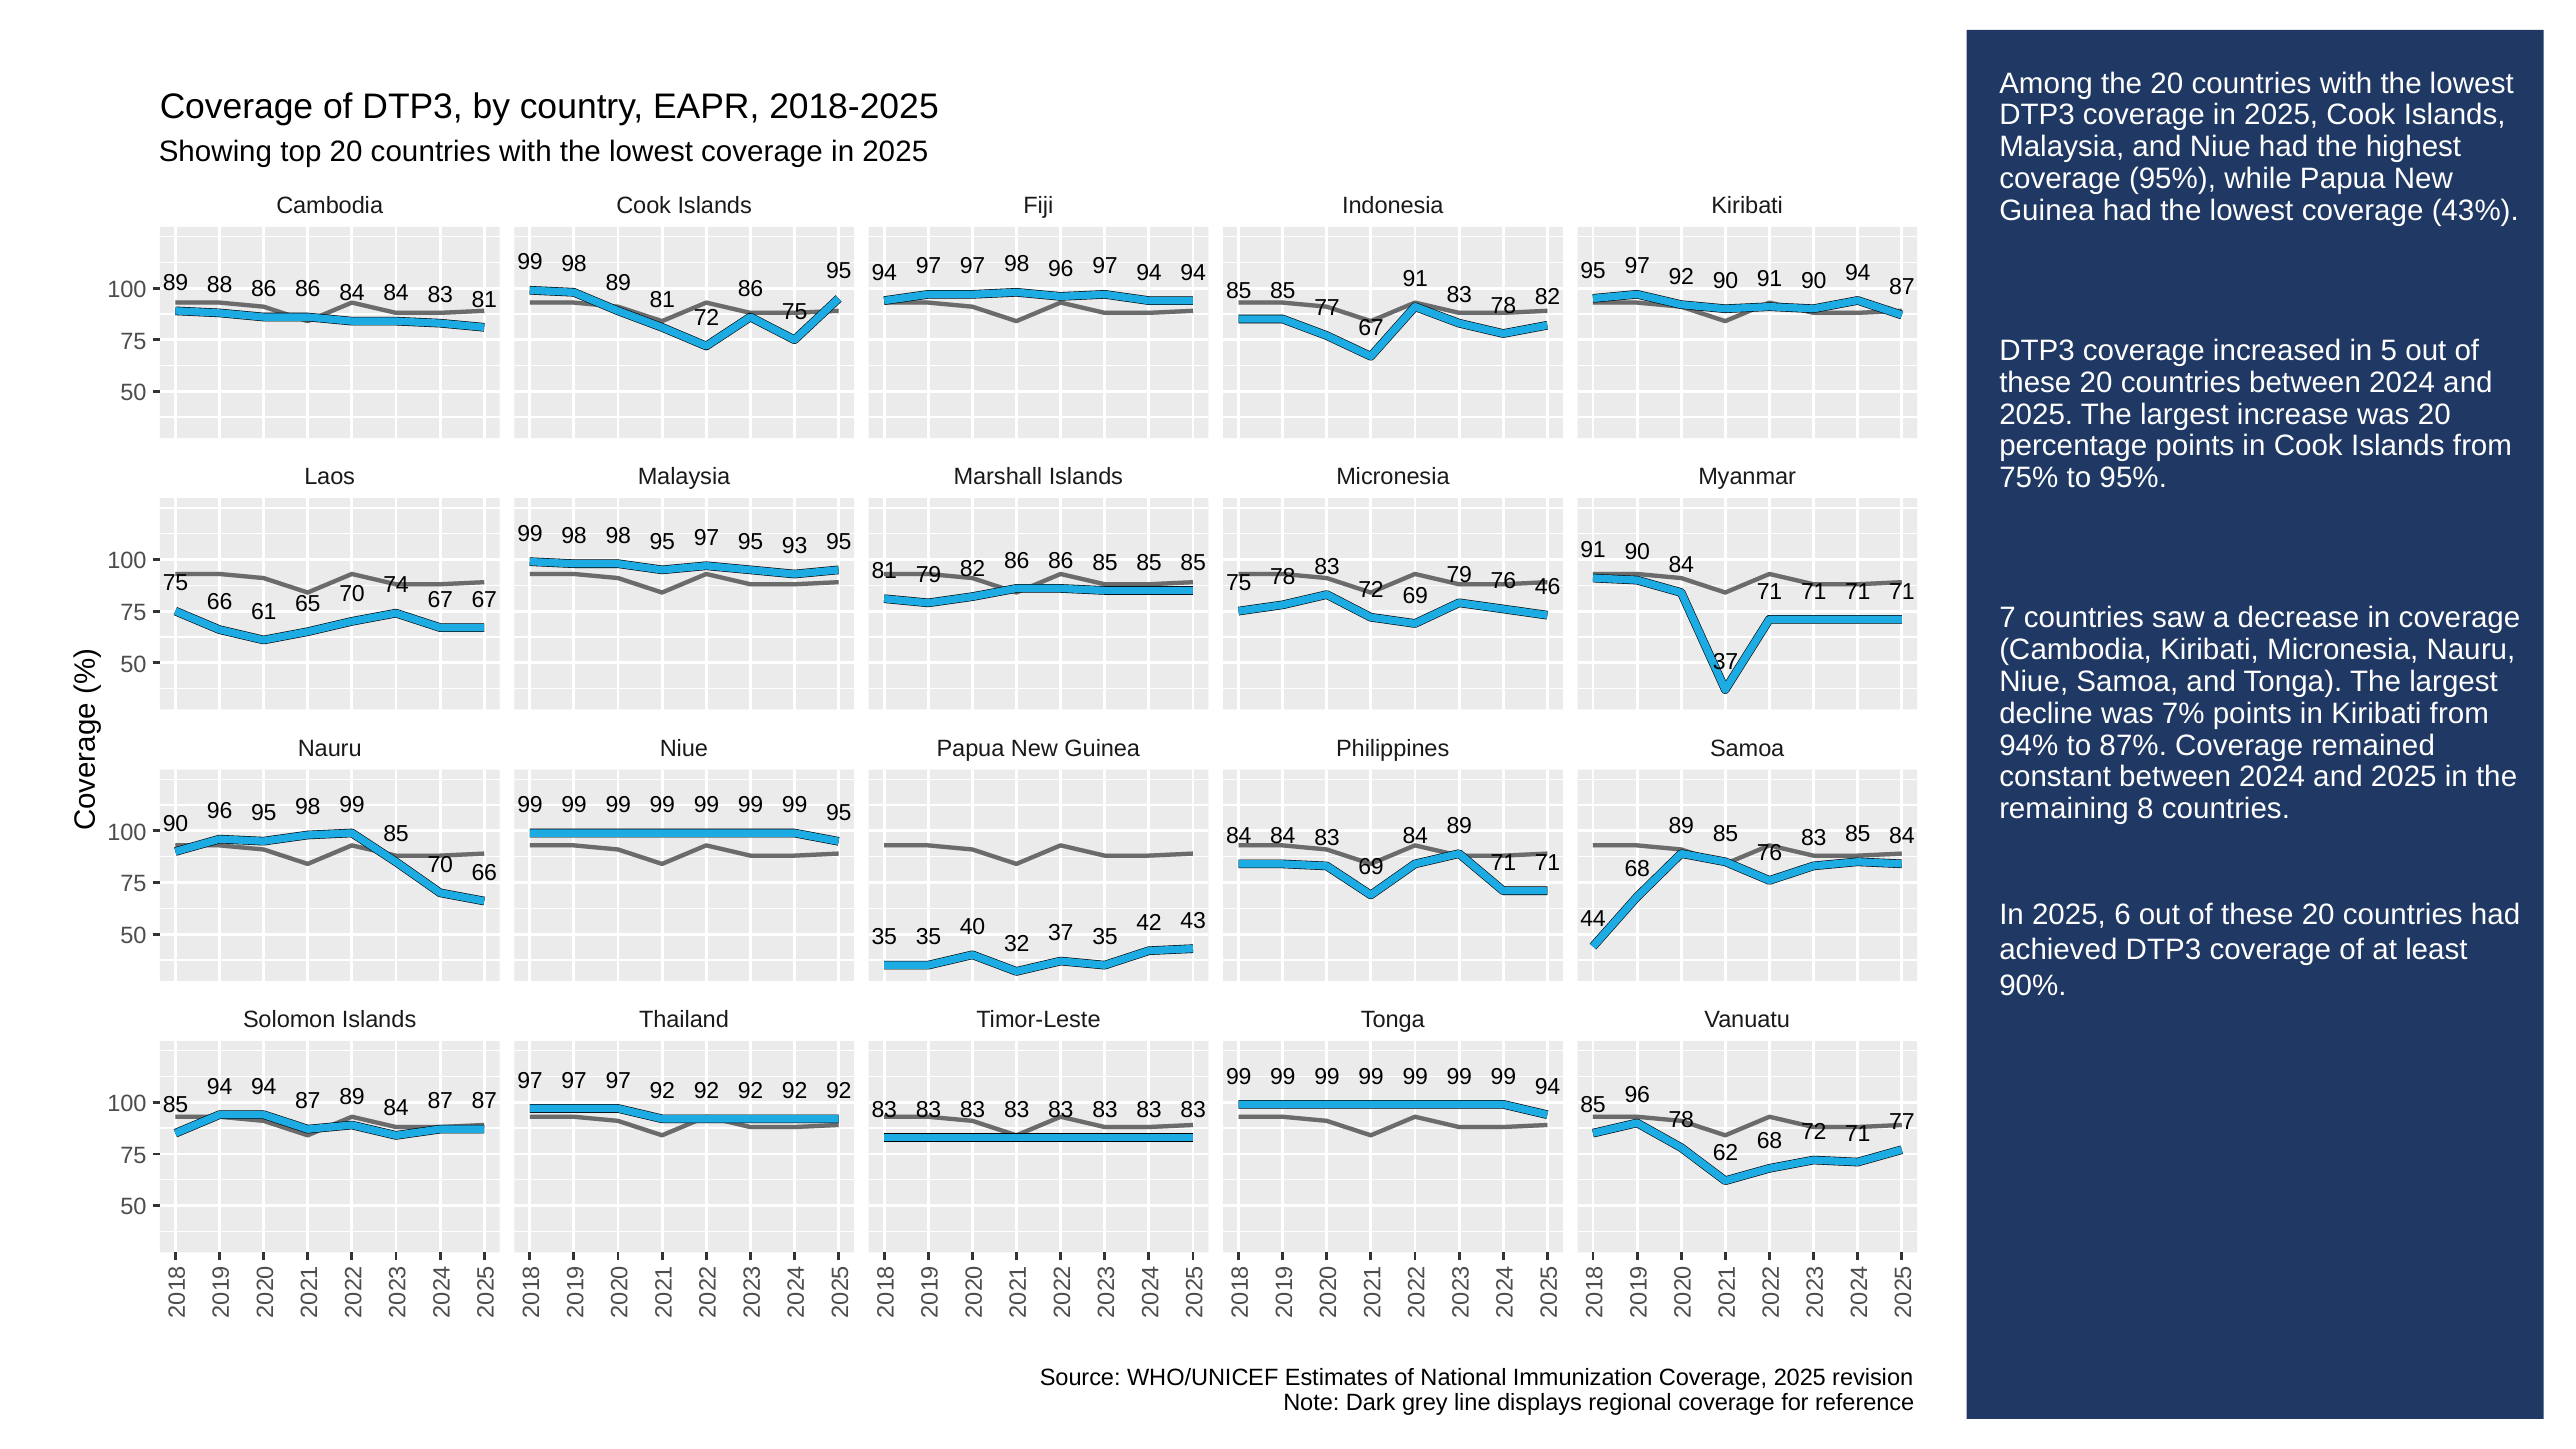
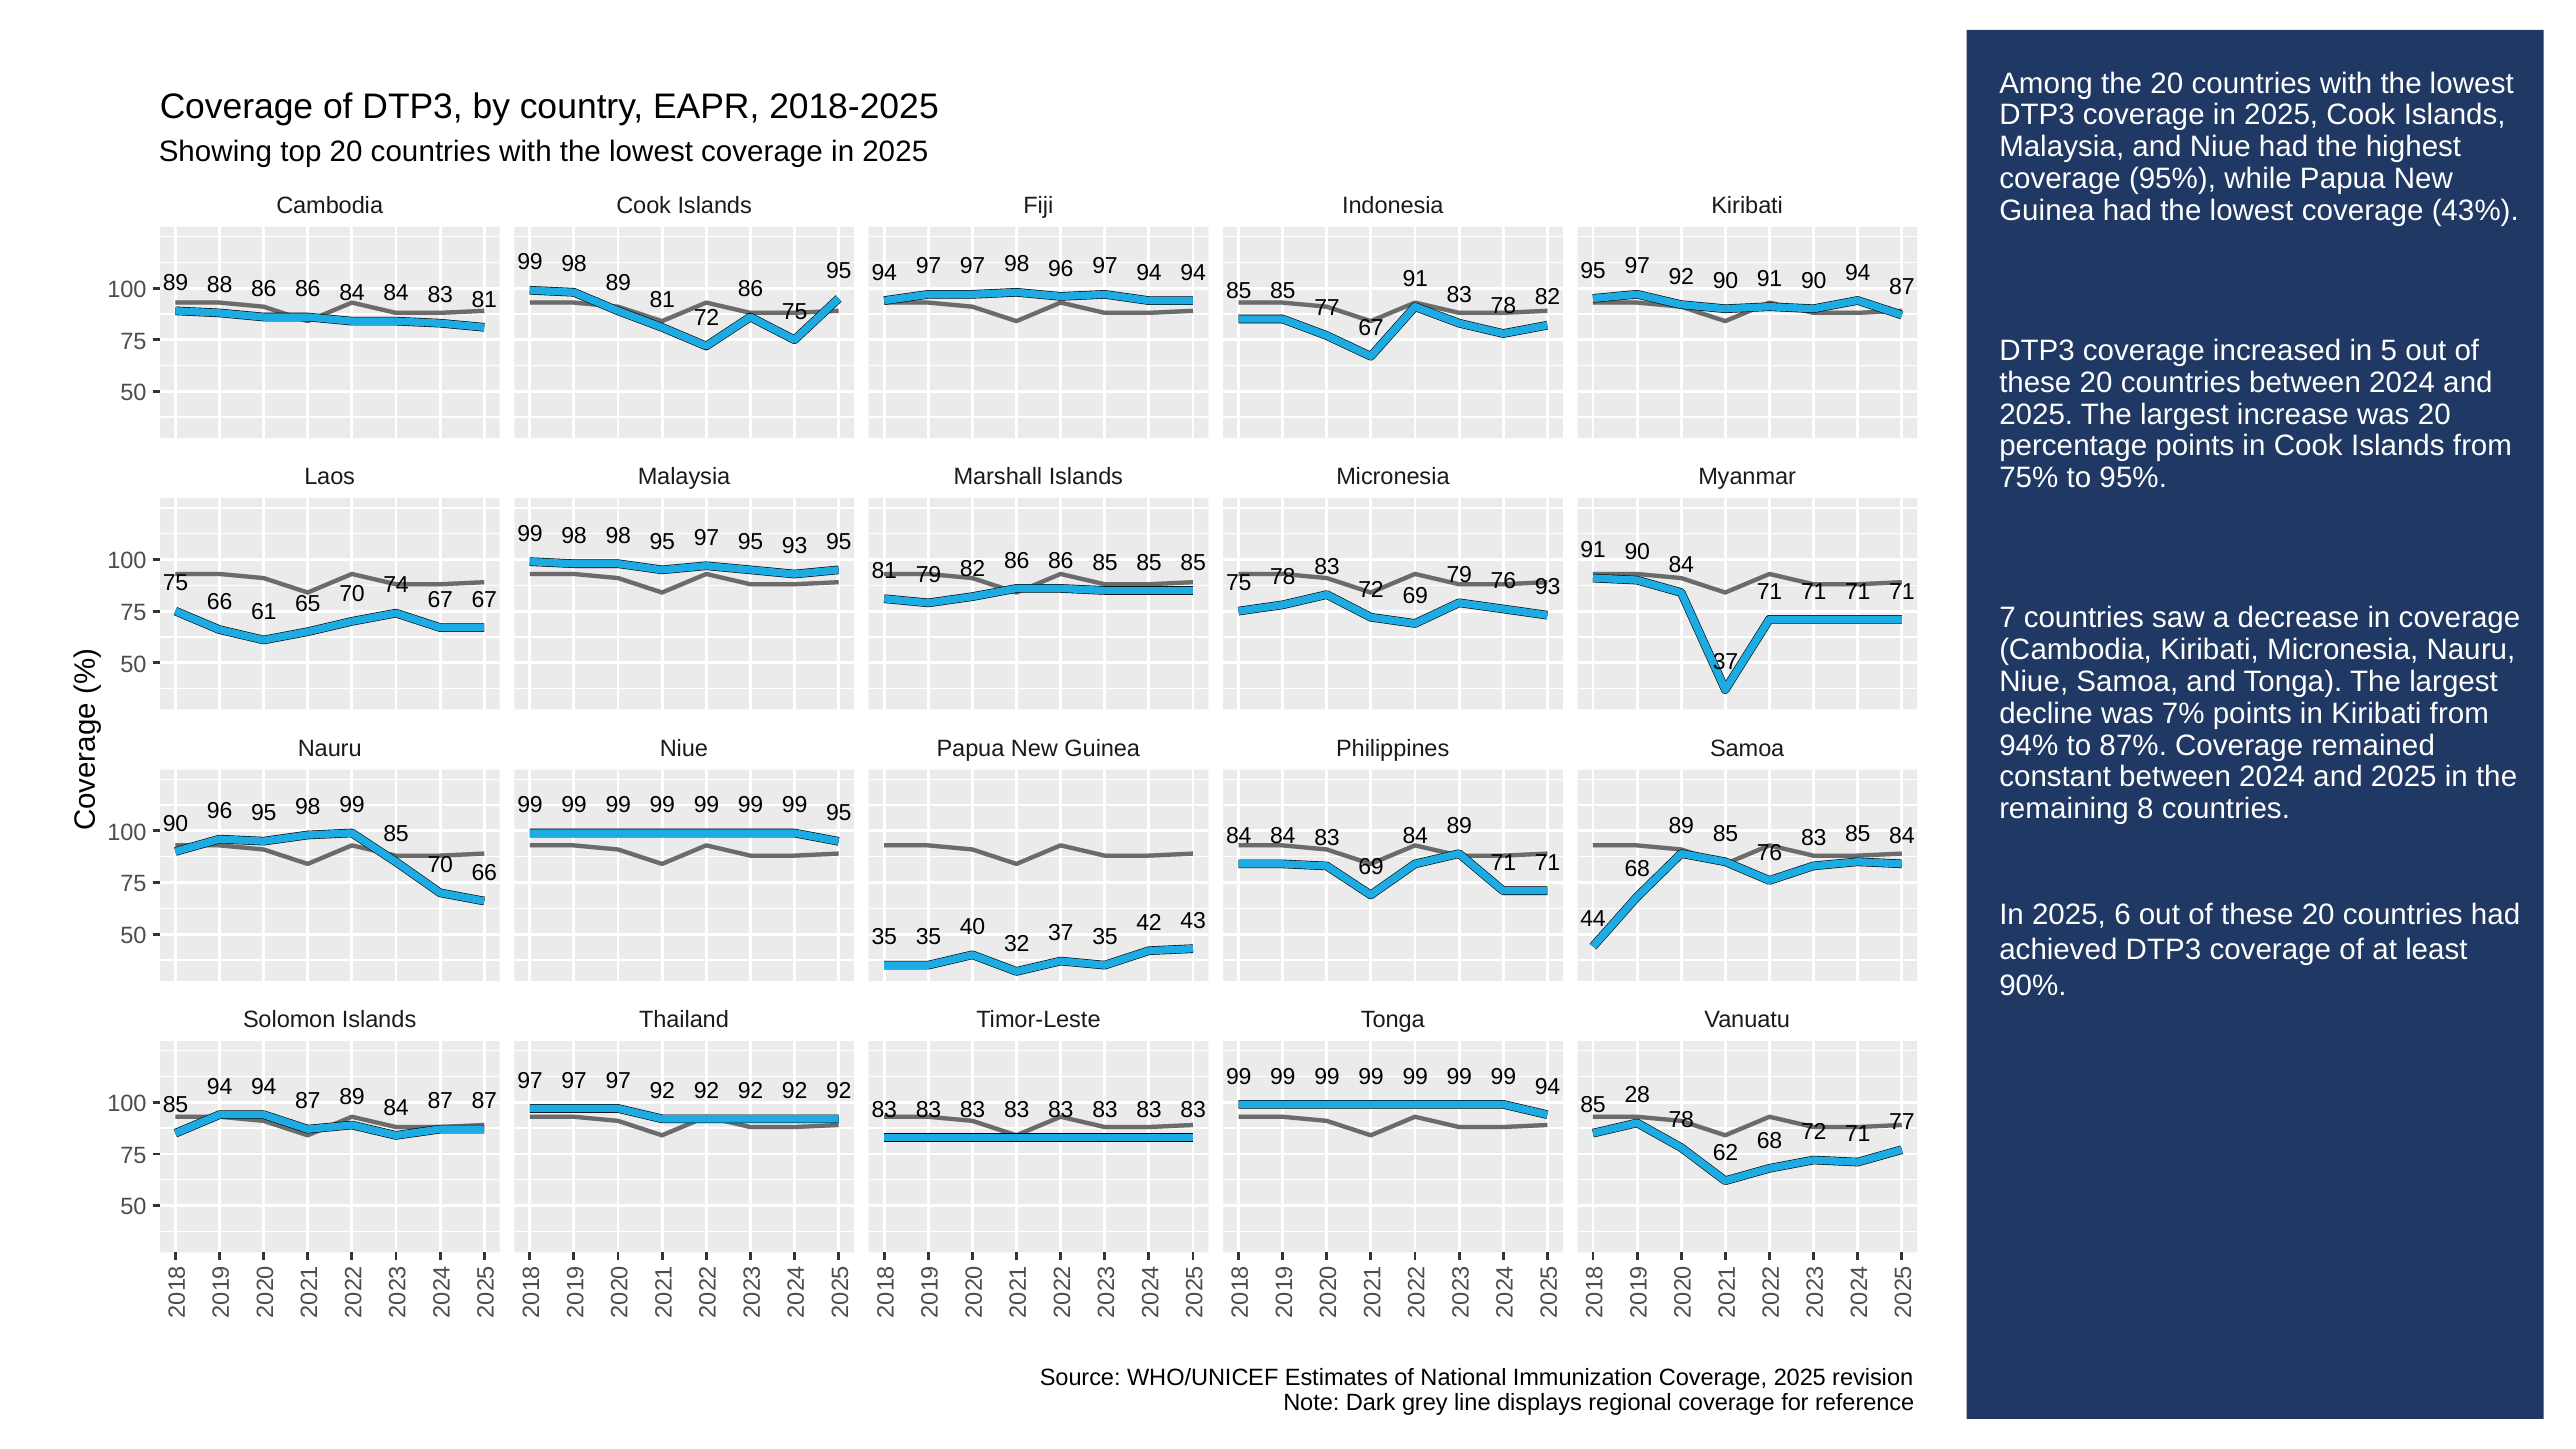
76 46: 46 -> 93 (1548, 587)
85 96: 96 -> 28 (1637, 1095)
